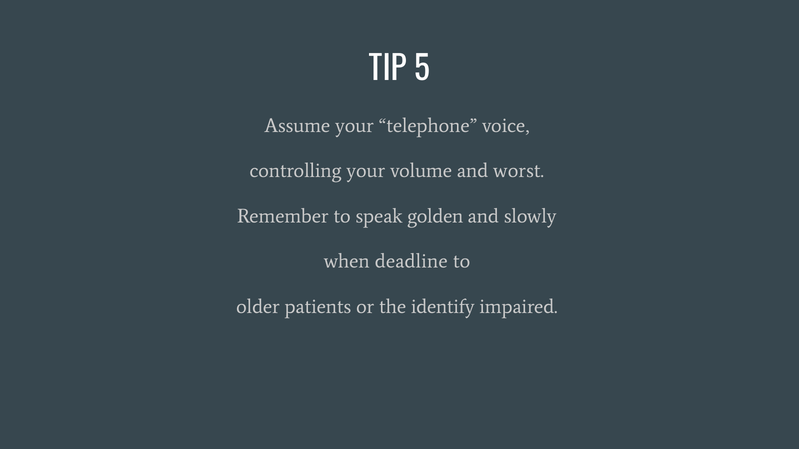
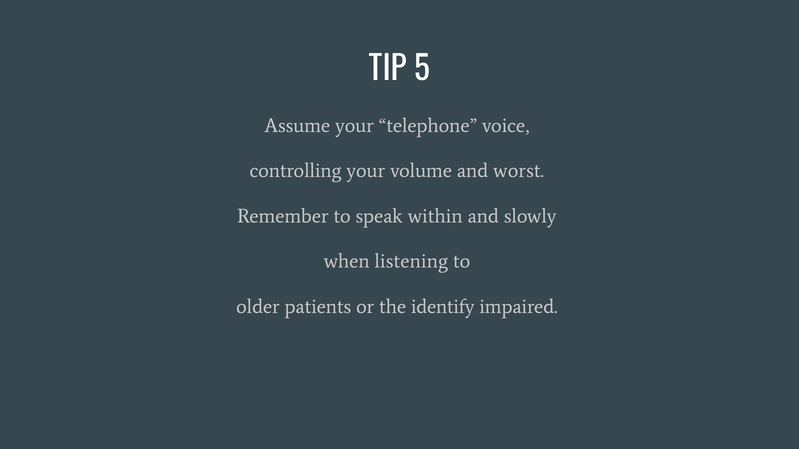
golden: golden -> within (435, 216)
deadline: deadline -> listening (411, 262)
